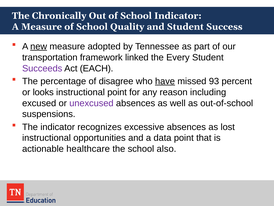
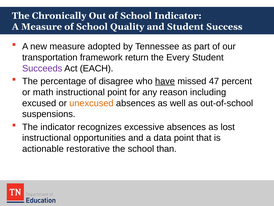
new underline: present -> none (39, 46)
linked: linked -> return (137, 57)
93: 93 -> 47 (214, 81)
looks: looks -> math (43, 92)
unexcused colour: purple -> orange (91, 103)
healthcare: healthcare -> restorative (88, 149)
also: also -> than (167, 149)
